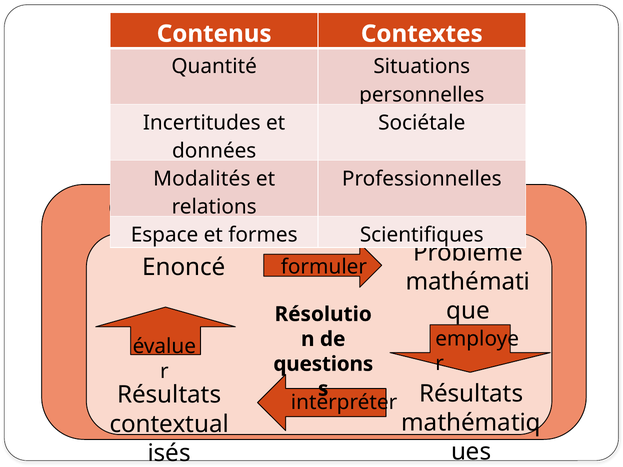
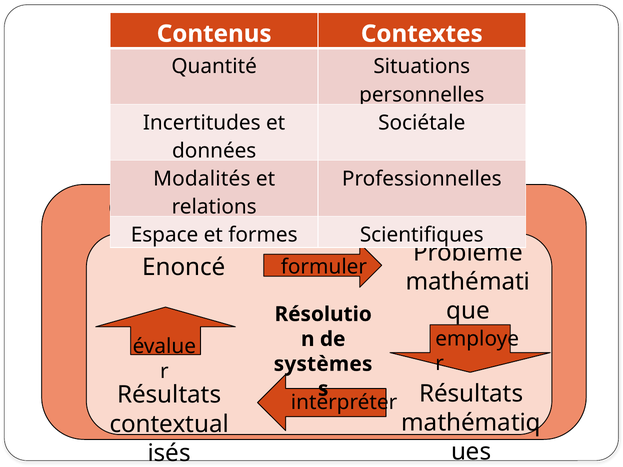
questions: questions -> systèmes (323, 364)
